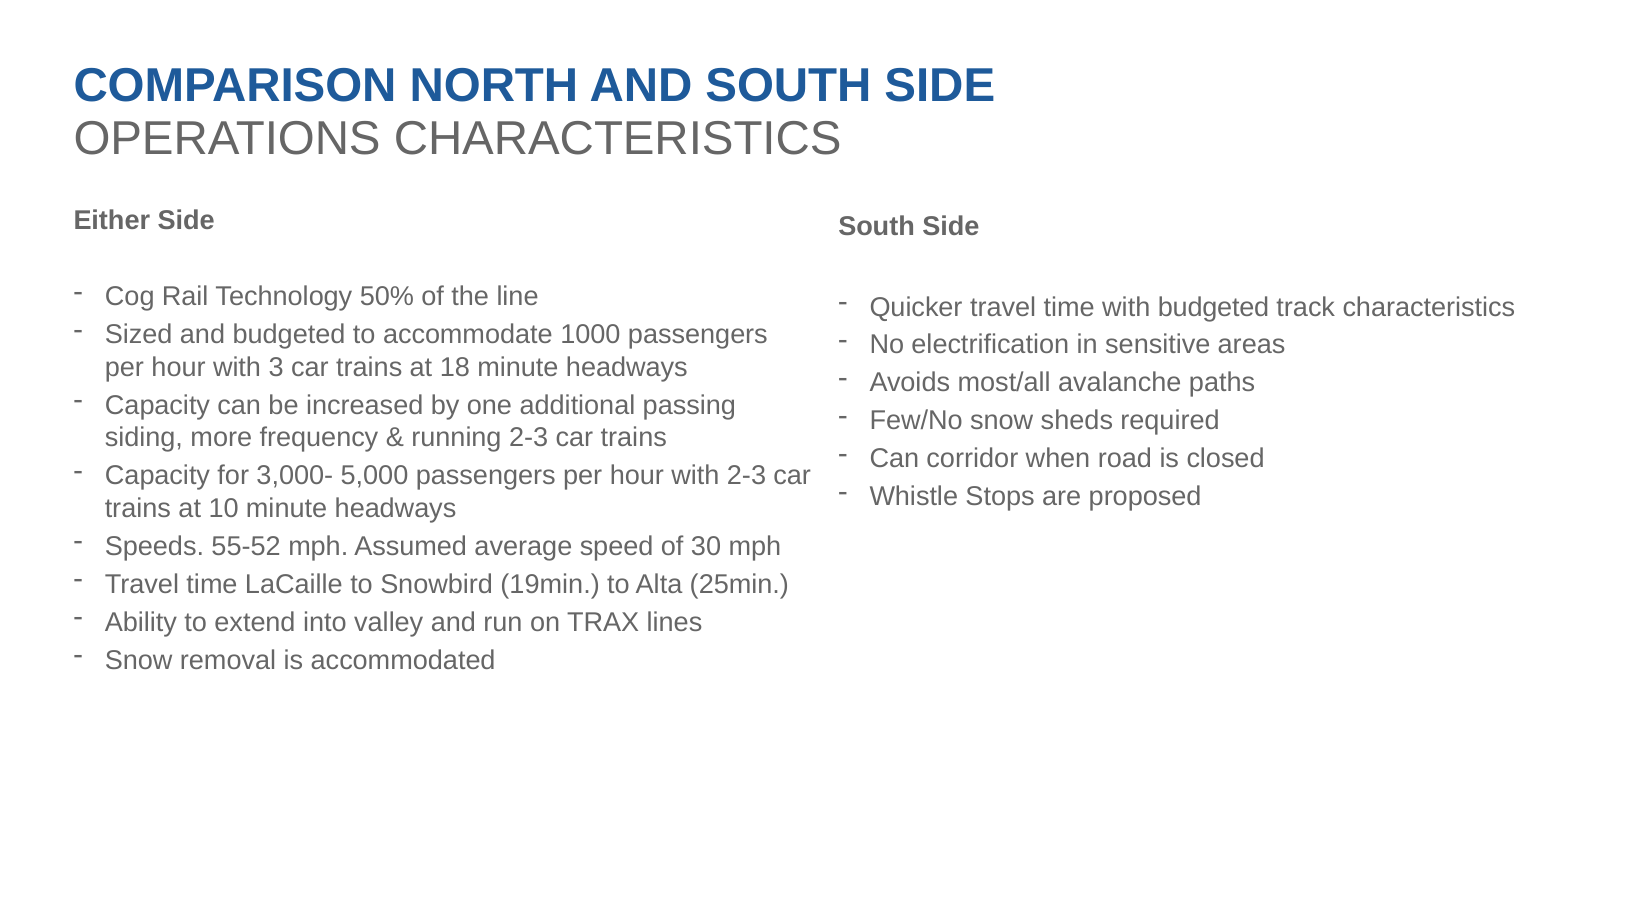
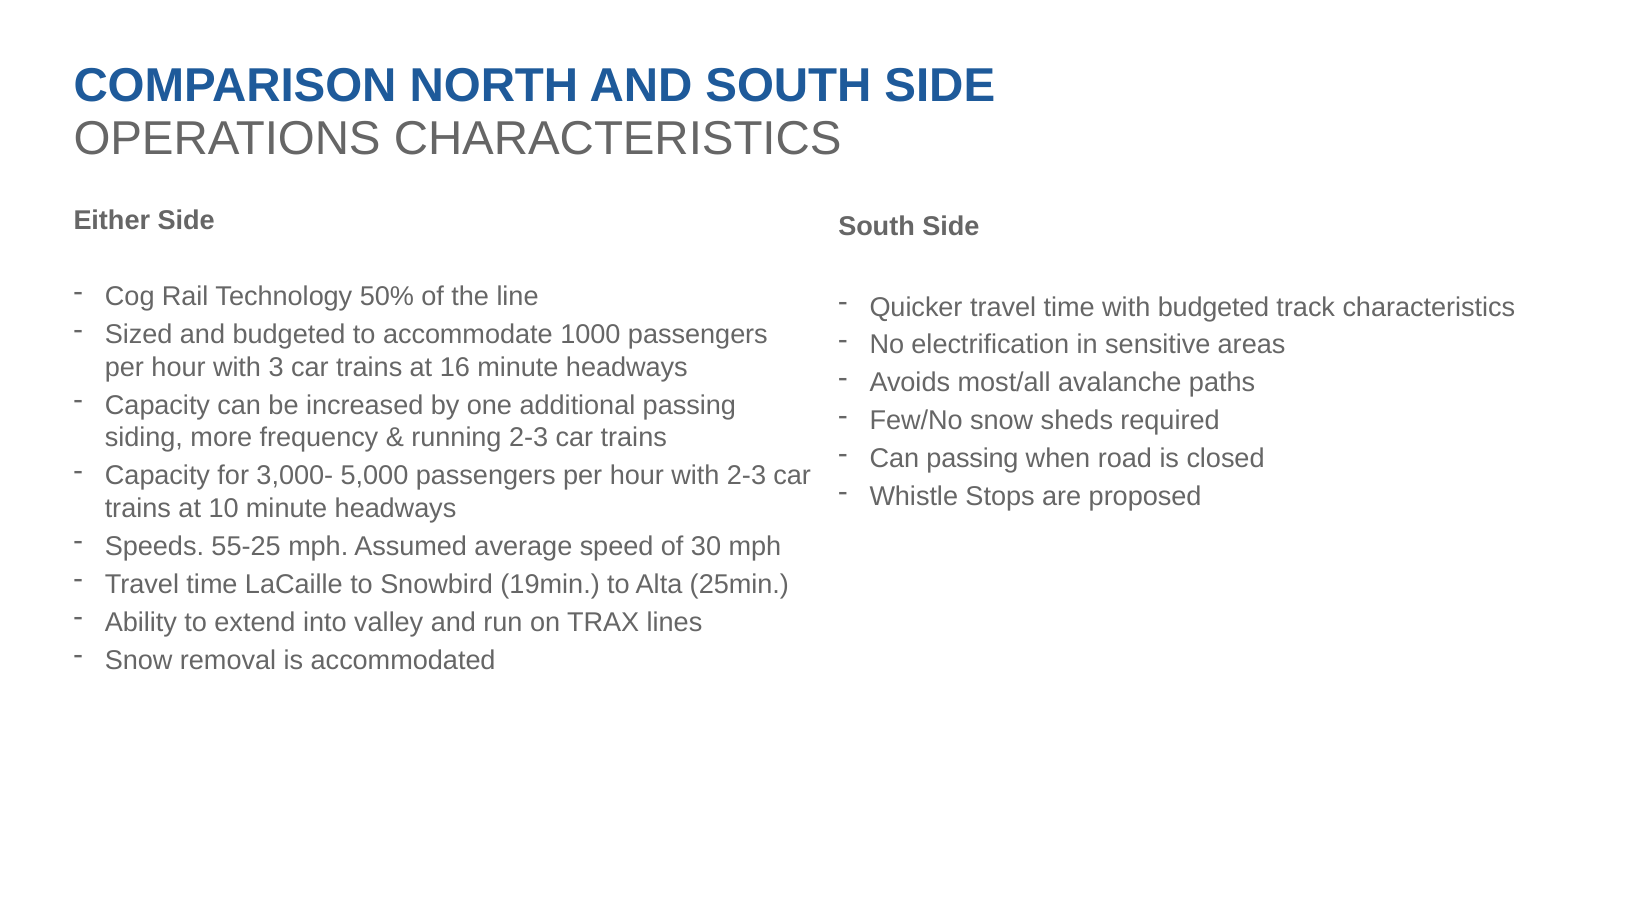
18: 18 -> 16 (455, 367)
Can corridor: corridor -> passing (972, 459)
55-52: 55-52 -> 55-25 (246, 546)
